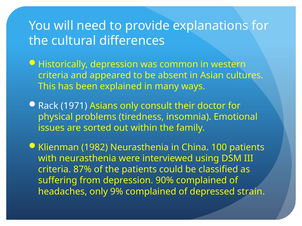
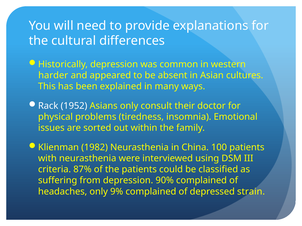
criteria: criteria -> harder (53, 76)
1971: 1971 -> 1952 (74, 106)
